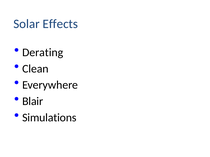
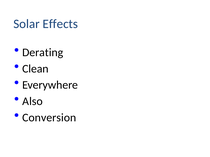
Blair: Blair -> Also (33, 102)
Simulations: Simulations -> Conversion (49, 118)
